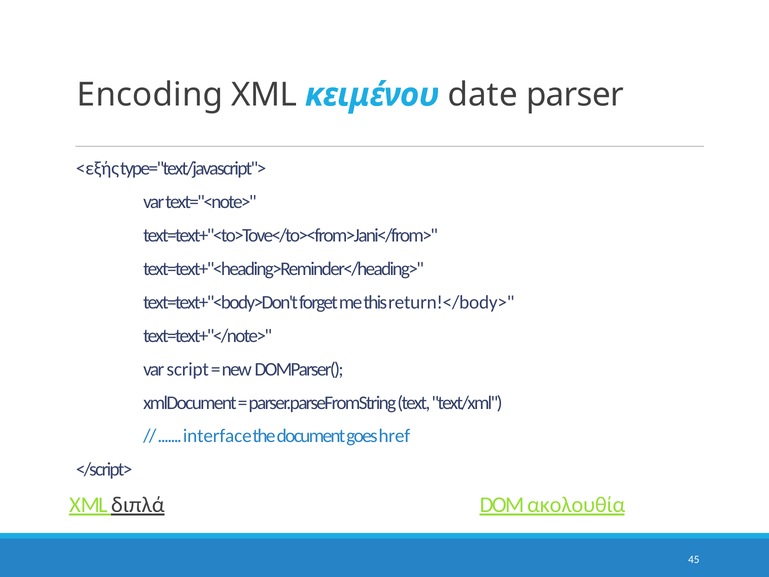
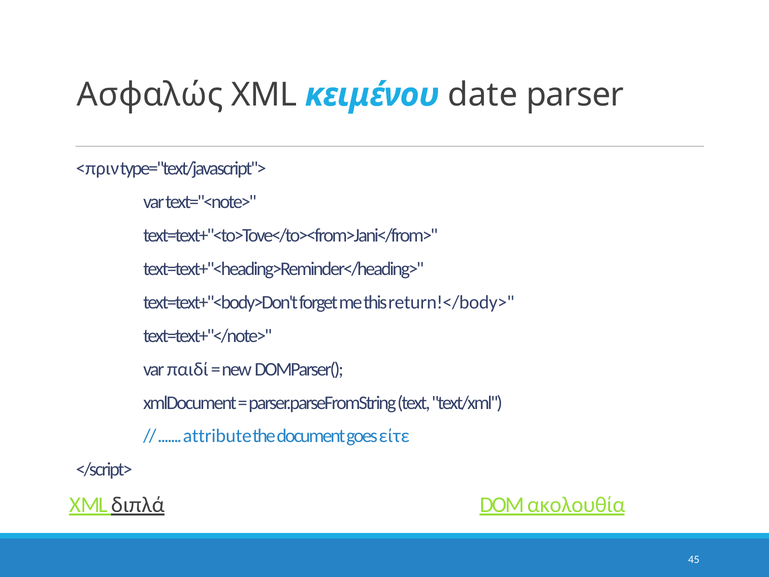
Encoding: Encoding -> Ασφαλώς (150, 95)
<εξής: <εξής -> <πριν (98, 169)
script: script -> παιδί (188, 369)
interface: interface -> attribute (217, 436)
href: href -> είτε (394, 436)
